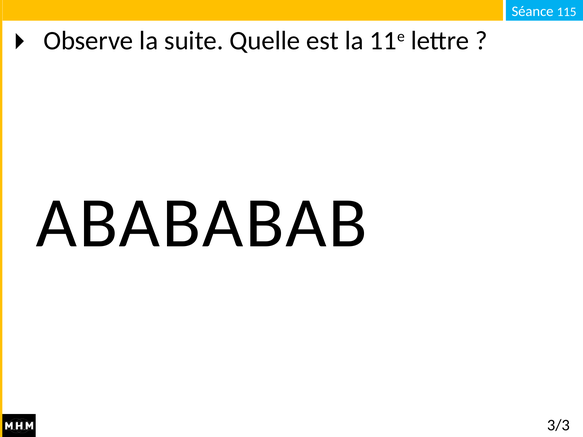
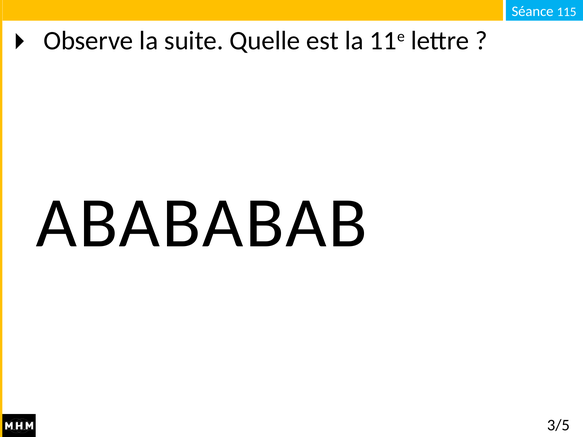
3/3: 3/3 -> 3/5 (558, 425)
